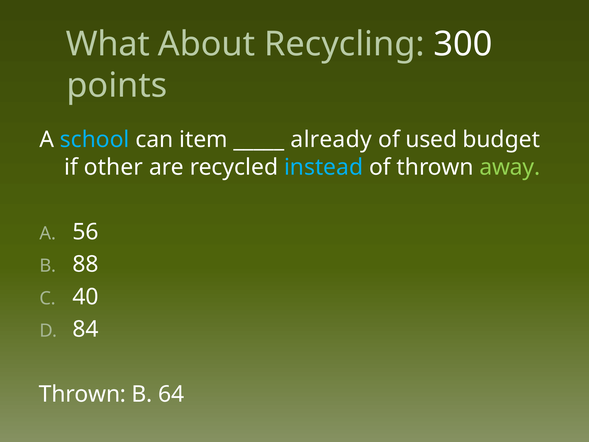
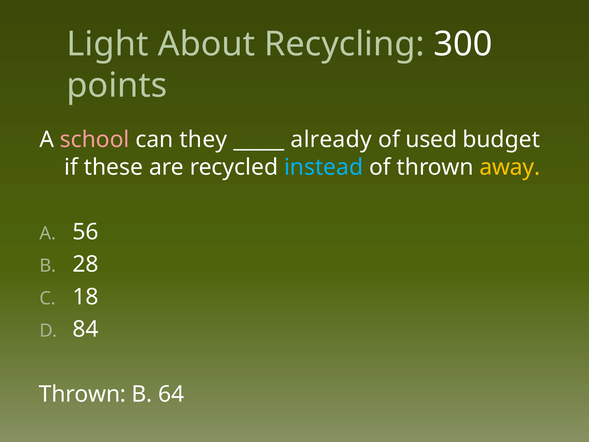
What: What -> Light (108, 44)
school colour: light blue -> pink (95, 140)
item: item -> they (203, 140)
other: other -> these (113, 167)
away colour: light green -> yellow (510, 167)
88: 88 -> 28 (86, 264)
40: 40 -> 18 (86, 297)
